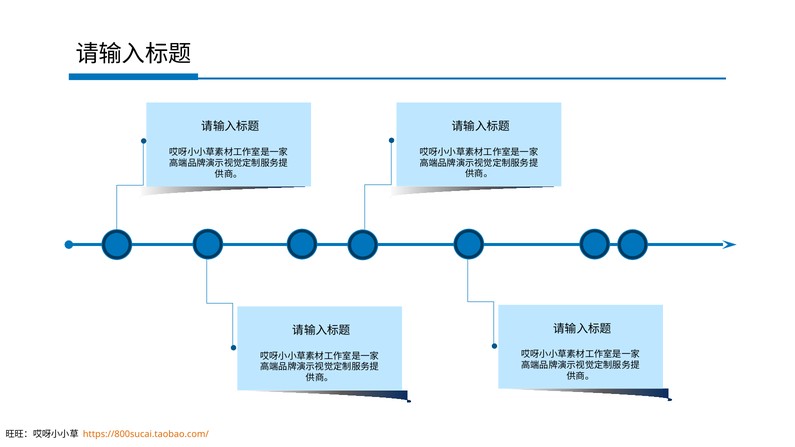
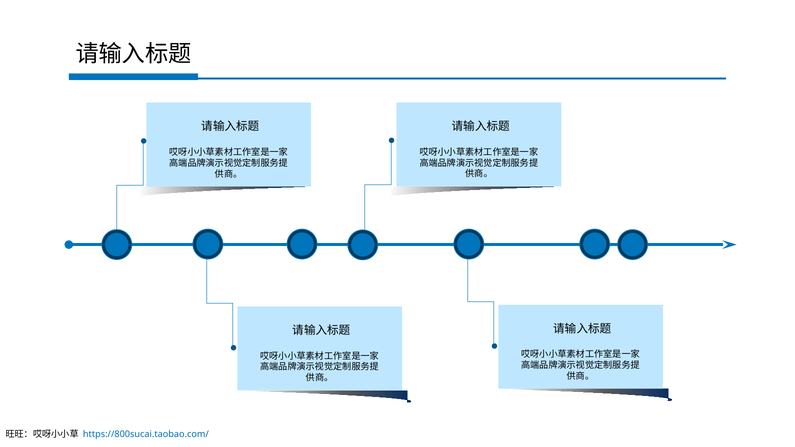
https://800sucai.taobao.com/ colour: orange -> blue (146, 435)
